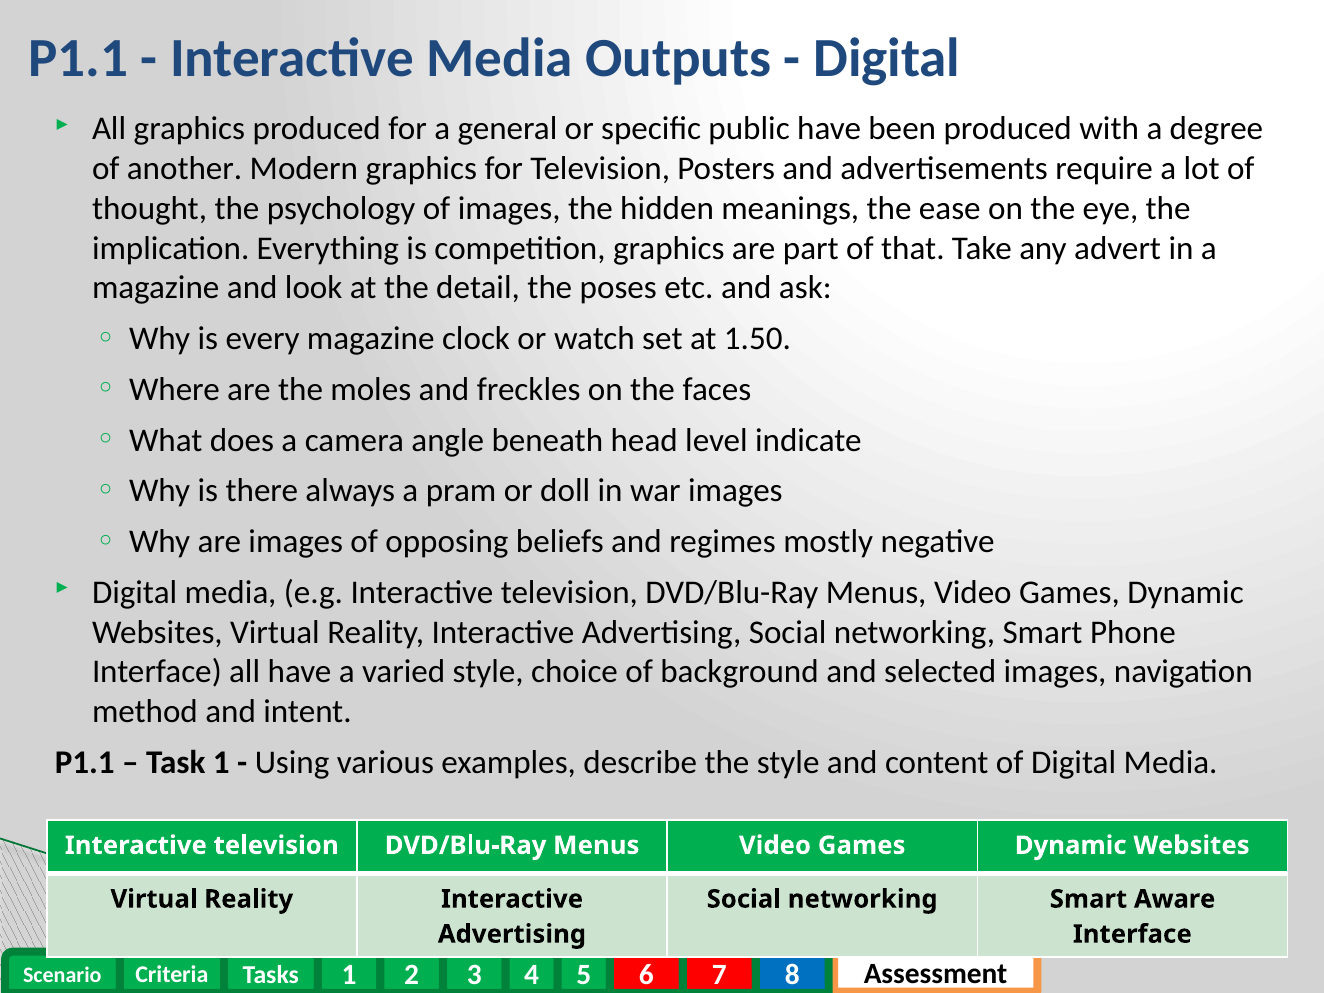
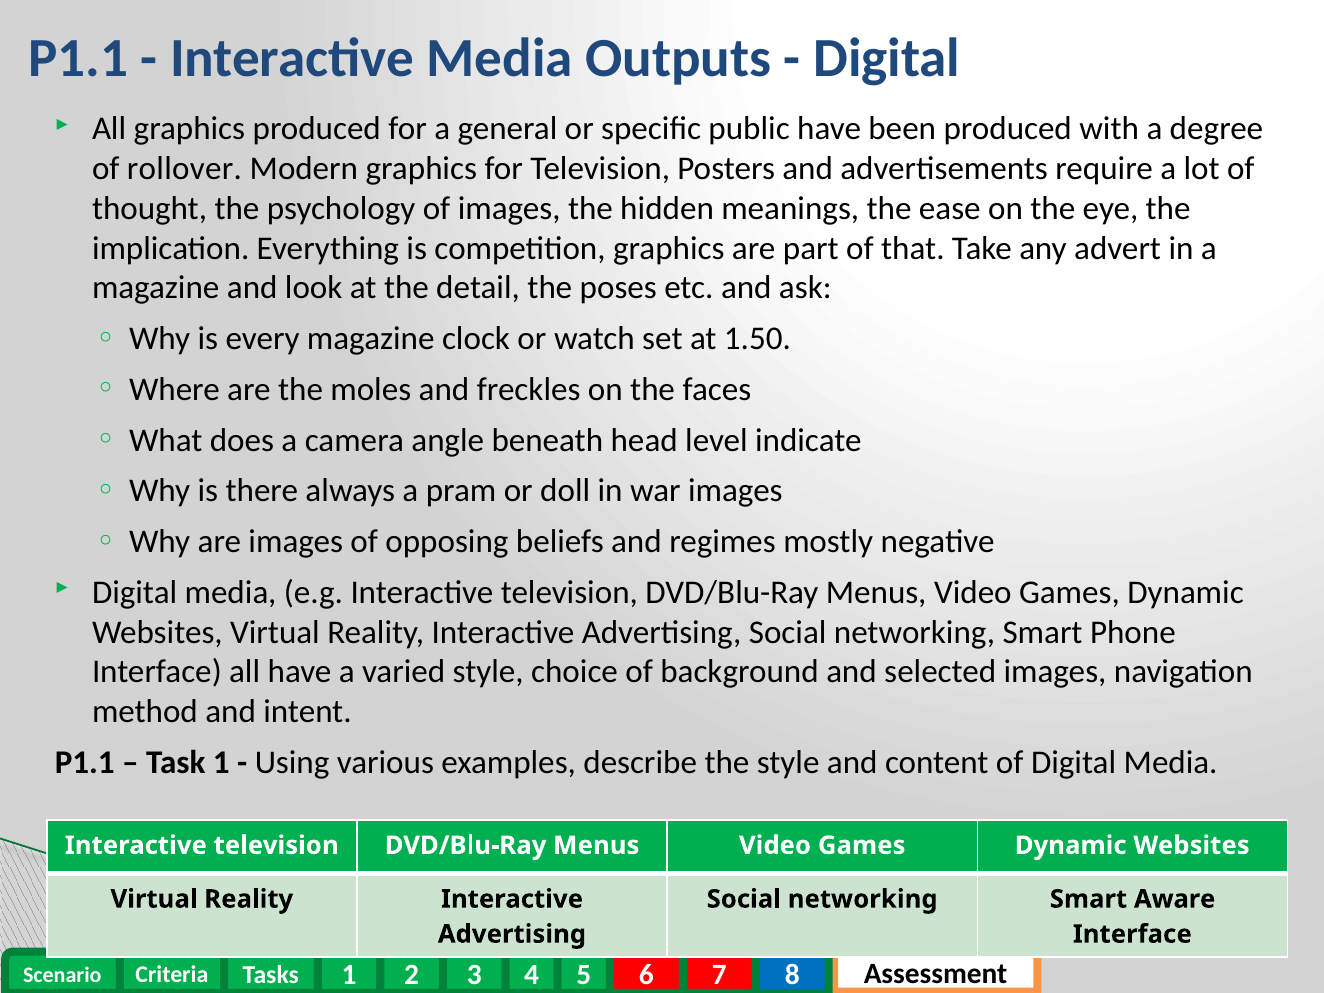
another: another -> rollover (184, 169)
